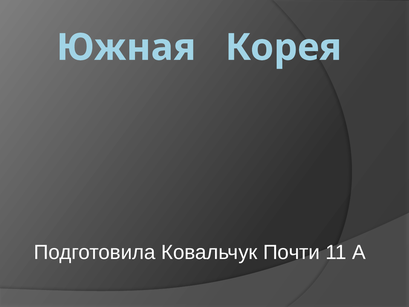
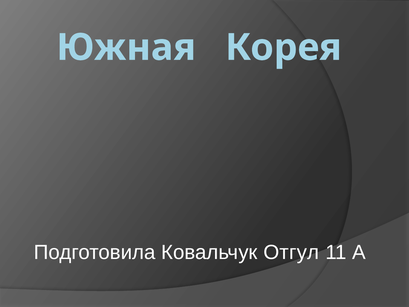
Почти: Почти -> Отгул (291, 252)
